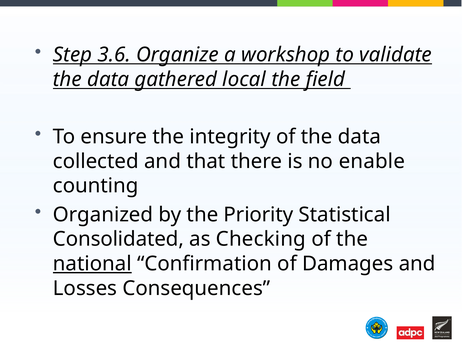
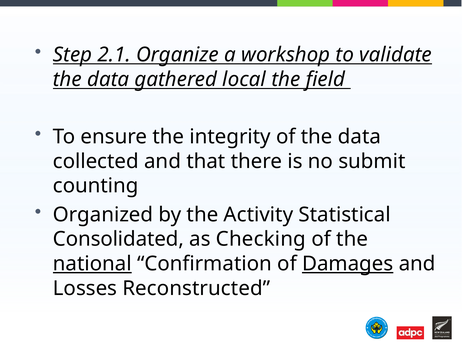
3.6: 3.6 -> 2.1 (114, 55)
enable: enable -> submit (372, 162)
Priority: Priority -> Activity (258, 215)
Damages underline: none -> present (348, 264)
Consequences: Consequences -> Reconstructed (196, 289)
